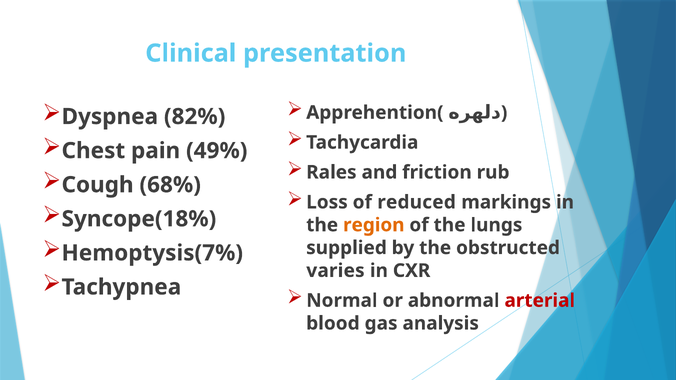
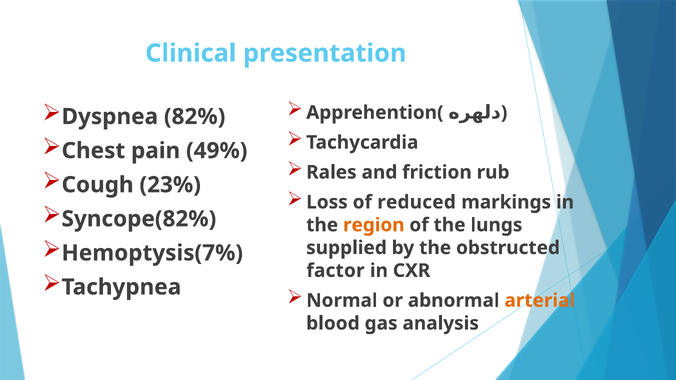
68%: 68% -> 23% (170, 185)
Syncope(18%: Syncope(18% -> Syncope(82% (139, 219)
varies: varies -> factor (335, 271)
arterial colour: red -> orange (540, 301)
